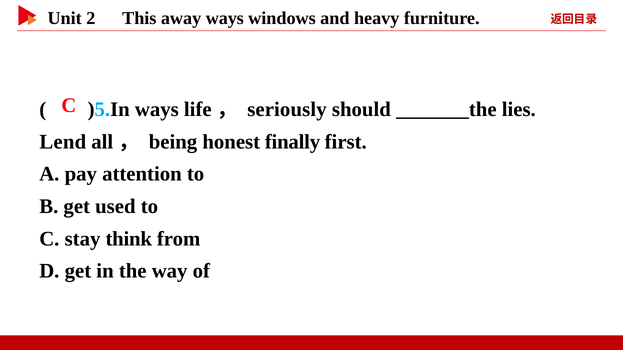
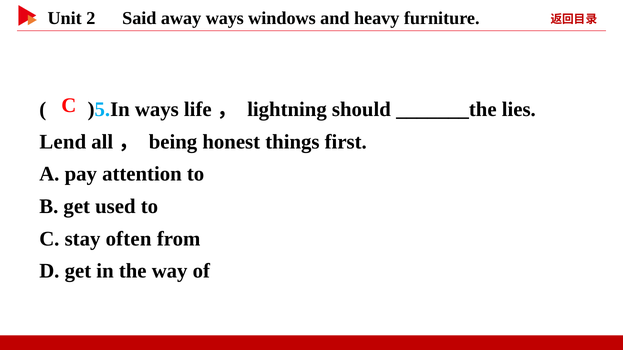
This: This -> Said (139, 19)
seriously: seriously -> lightning (287, 109)
finally: finally -> things (292, 142)
think: think -> often (129, 239)
